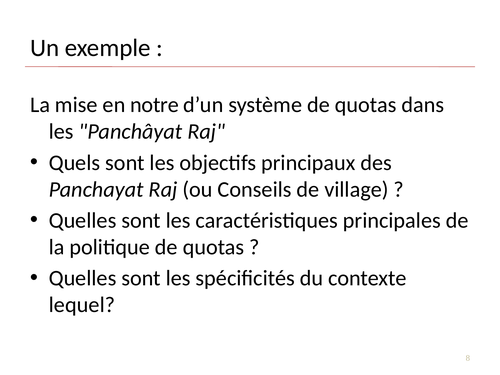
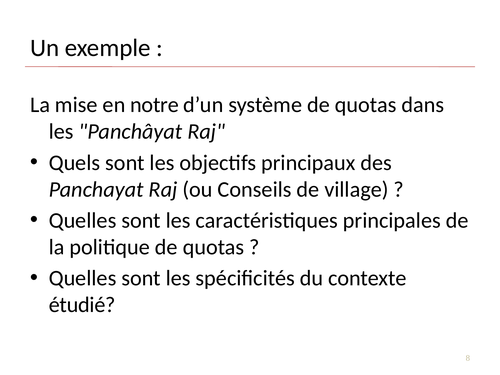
lequel: lequel -> étudié (82, 305)
